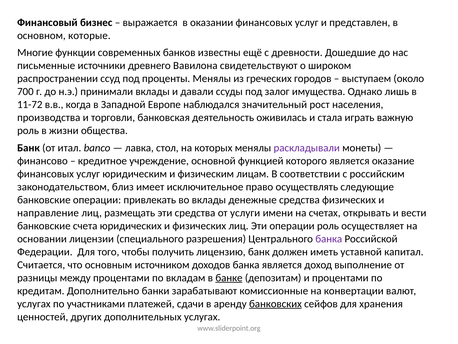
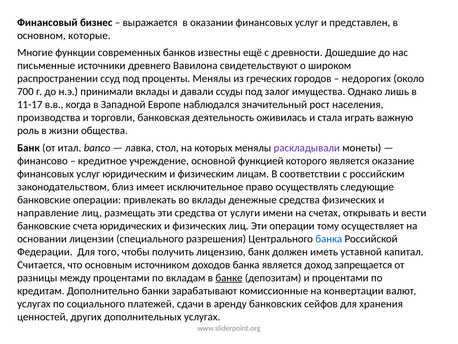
выступаем: выступаем -> недорогих (366, 79)
11-72: 11-72 -> 11-17 (30, 105)
операции роль: роль -> тому (328, 225)
банка colour: purple -> blue (329, 238)
выполнение: выполнение -> запрещается (363, 264)
участниками: участниками -> социального (96, 303)
банковских underline: present -> none (275, 303)
